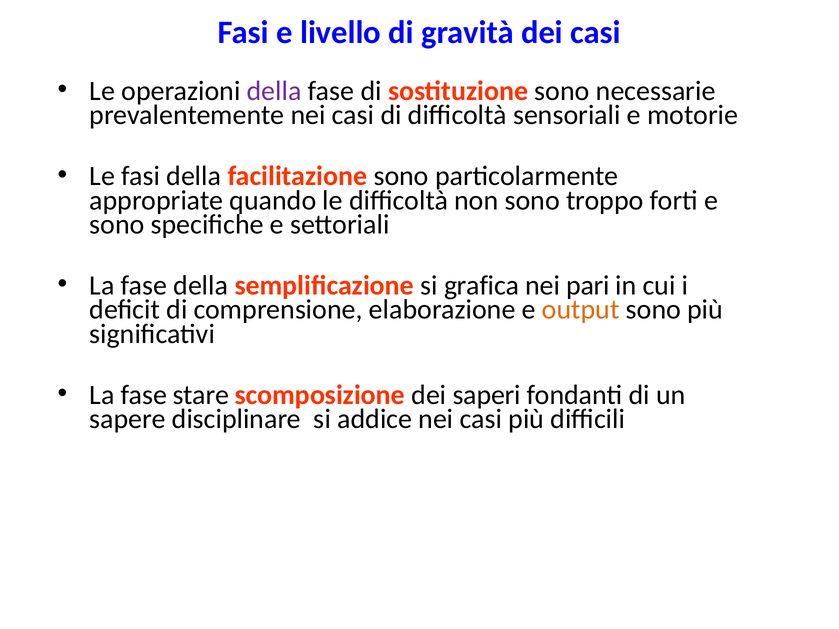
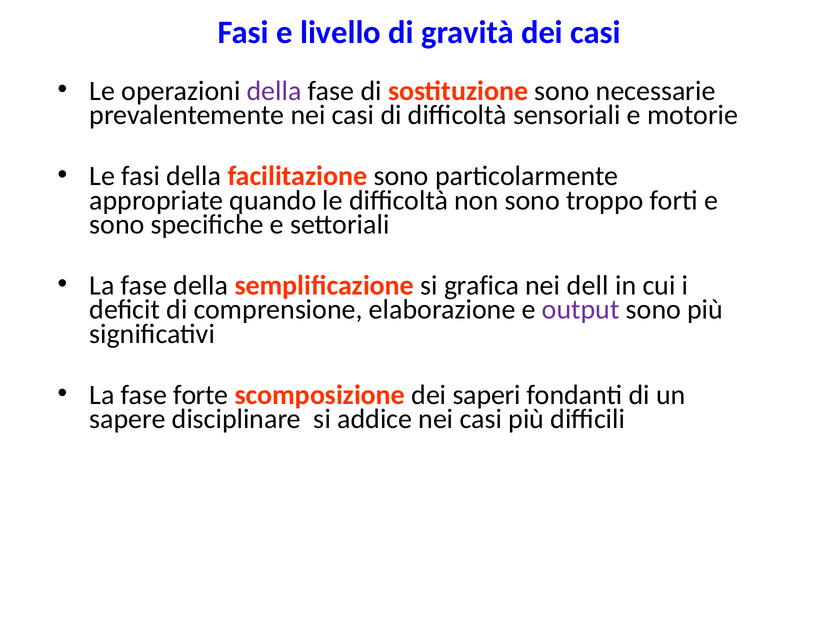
pari: pari -> dell (588, 286)
output colour: orange -> purple (581, 310)
stare: stare -> forte (201, 395)
